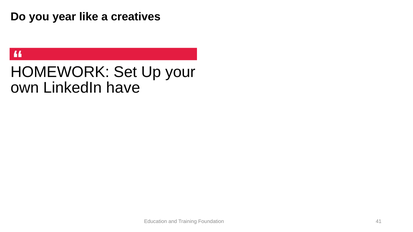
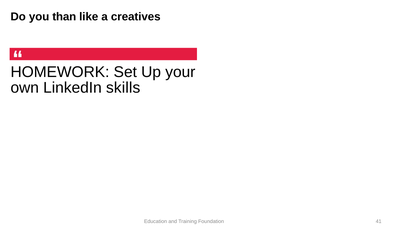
year: year -> than (64, 17)
have: have -> skills (123, 88)
